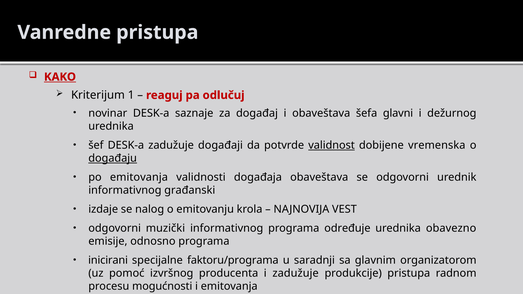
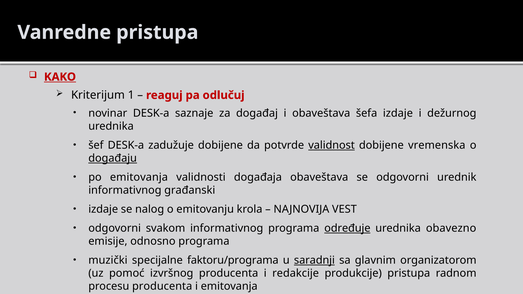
šefa glavni: glavni -> izdaje (398, 113)
zadužuje događaji: događaji -> dobijene (220, 145)
muzički: muzički -> svakom (166, 228)
određuje underline: none -> present (347, 228)
inicirani: inicirani -> muzički (108, 260)
saradnji underline: none -> present (314, 260)
i zadužuje: zadužuje -> redakcije (296, 273)
procesu mogućnosti: mogućnosti -> producenta (162, 287)
